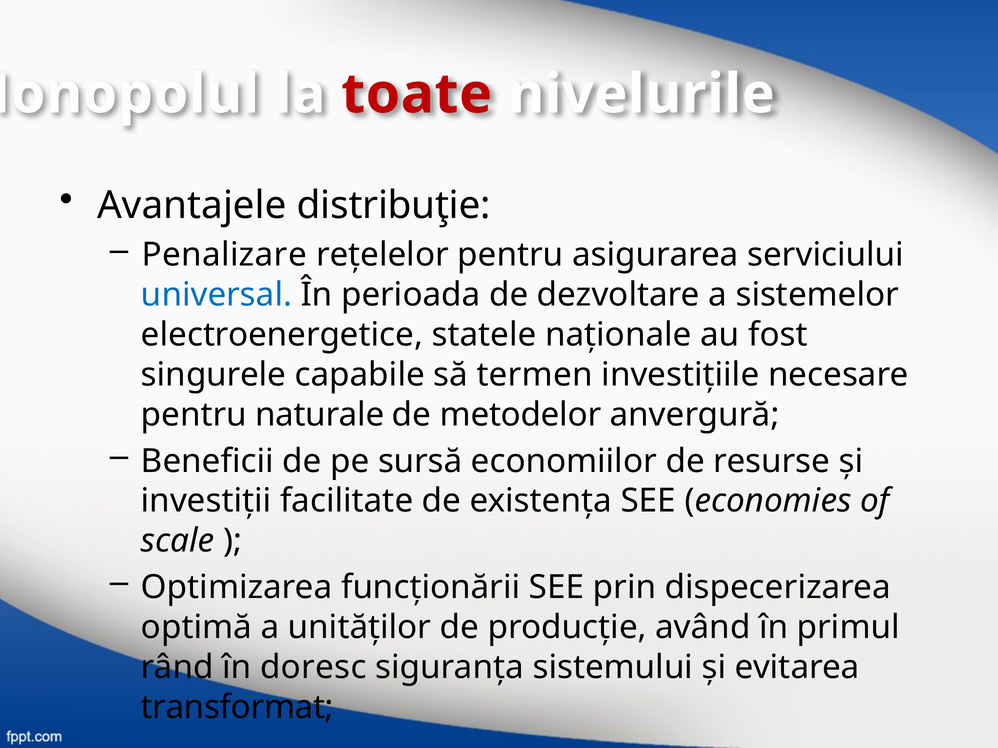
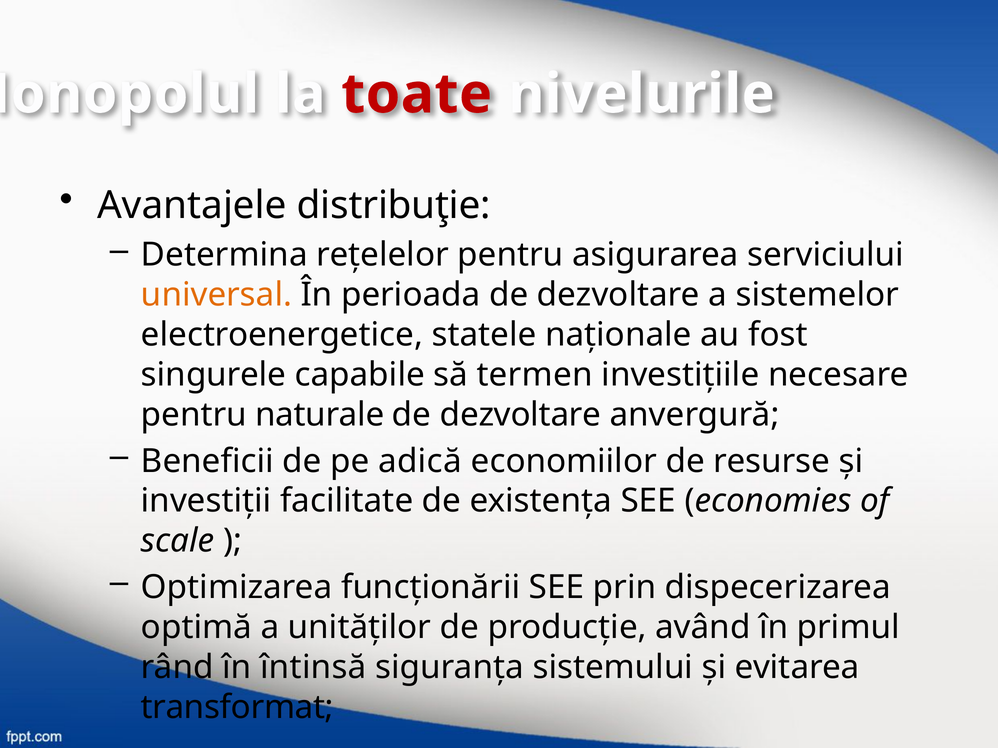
Penalizare: Penalizare -> Determina (224, 255)
universal colour: blue -> orange (217, 295)
metodelor: metodelor -> dezvoltare (521, 415)
sursă: sursă -> adică (420, 461)
doresc: doresc -> întinsă (313, 668)
